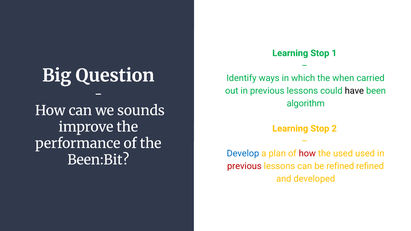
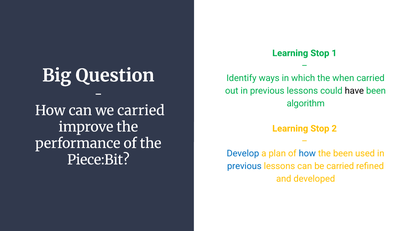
we sounds: sounds -> carried (141, 111)
how colour: red -> blue (307, 154)
the used: used -> been (343, 154)
Been:Bit: Been:Bit -> Piece:Bit (98, 160)
previous colour: red -> blue (244, 166)
be refined: refined -> carried (340, 166)
